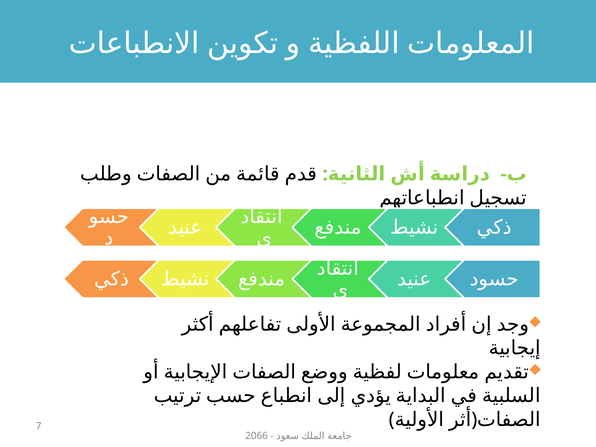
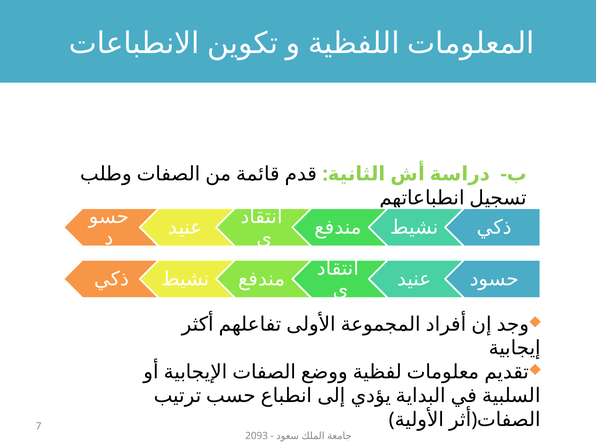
2066: 2066 -> 2093 (257, 436)
